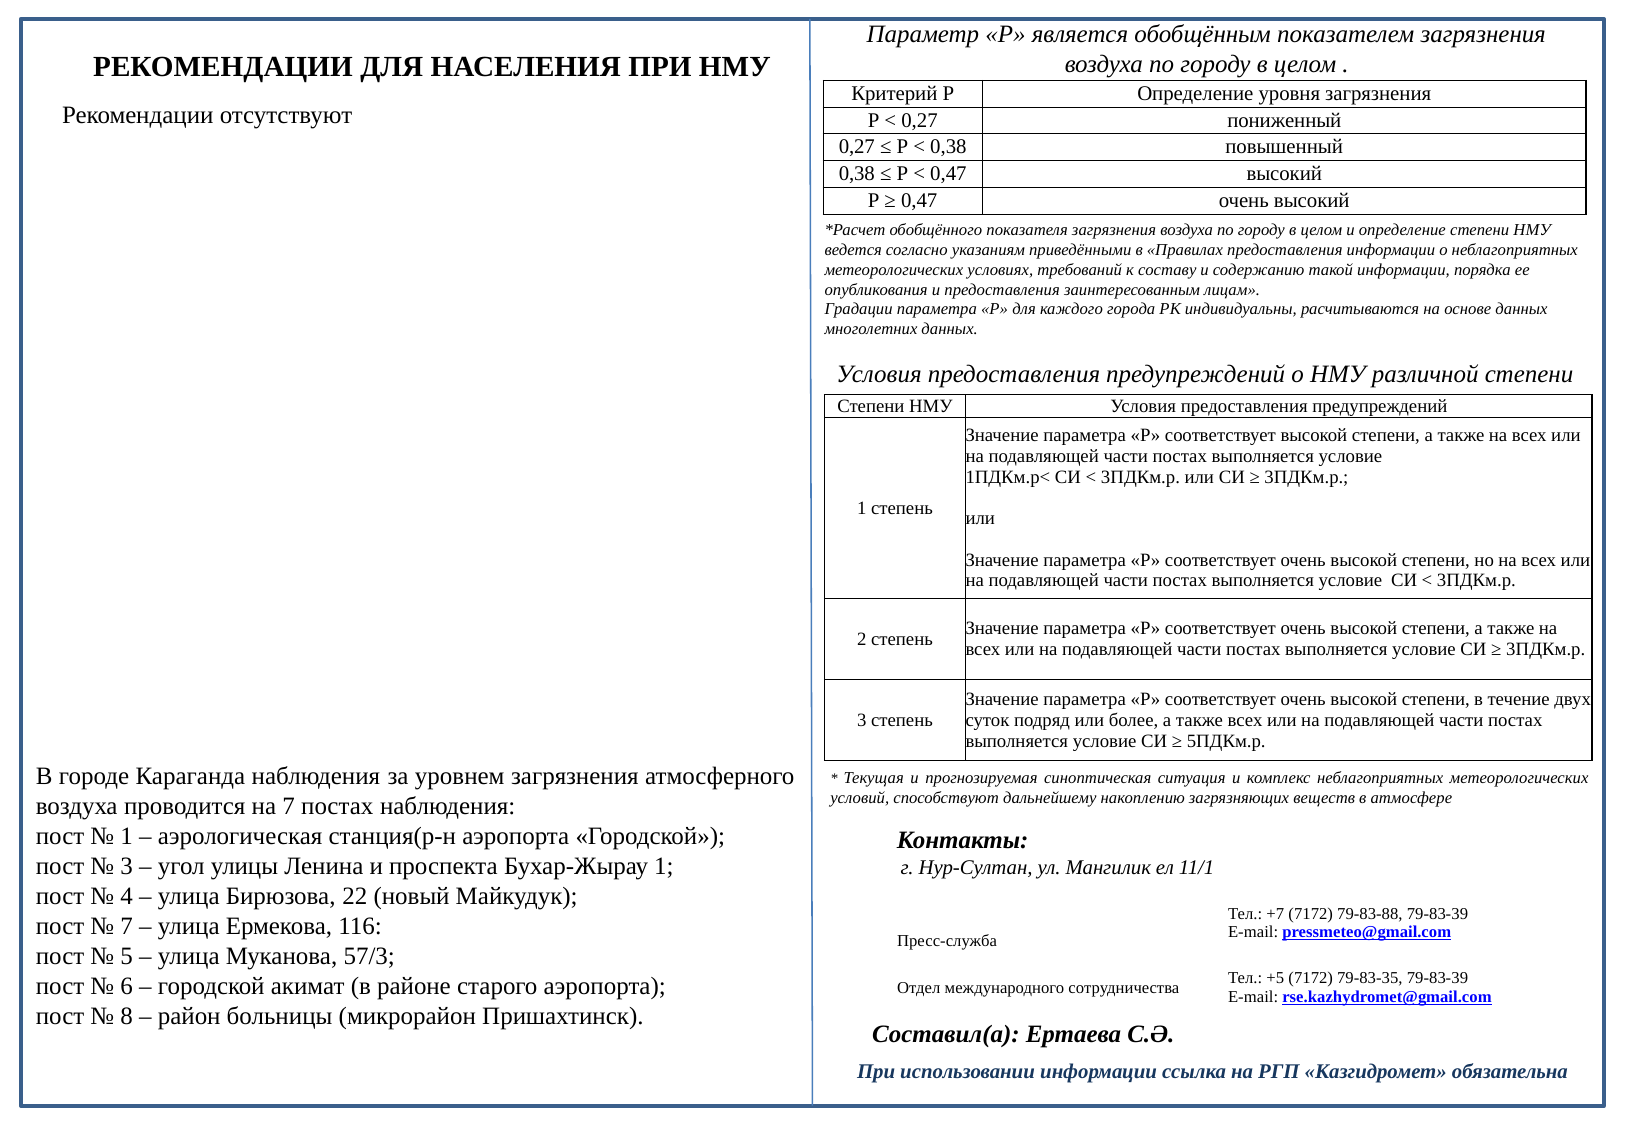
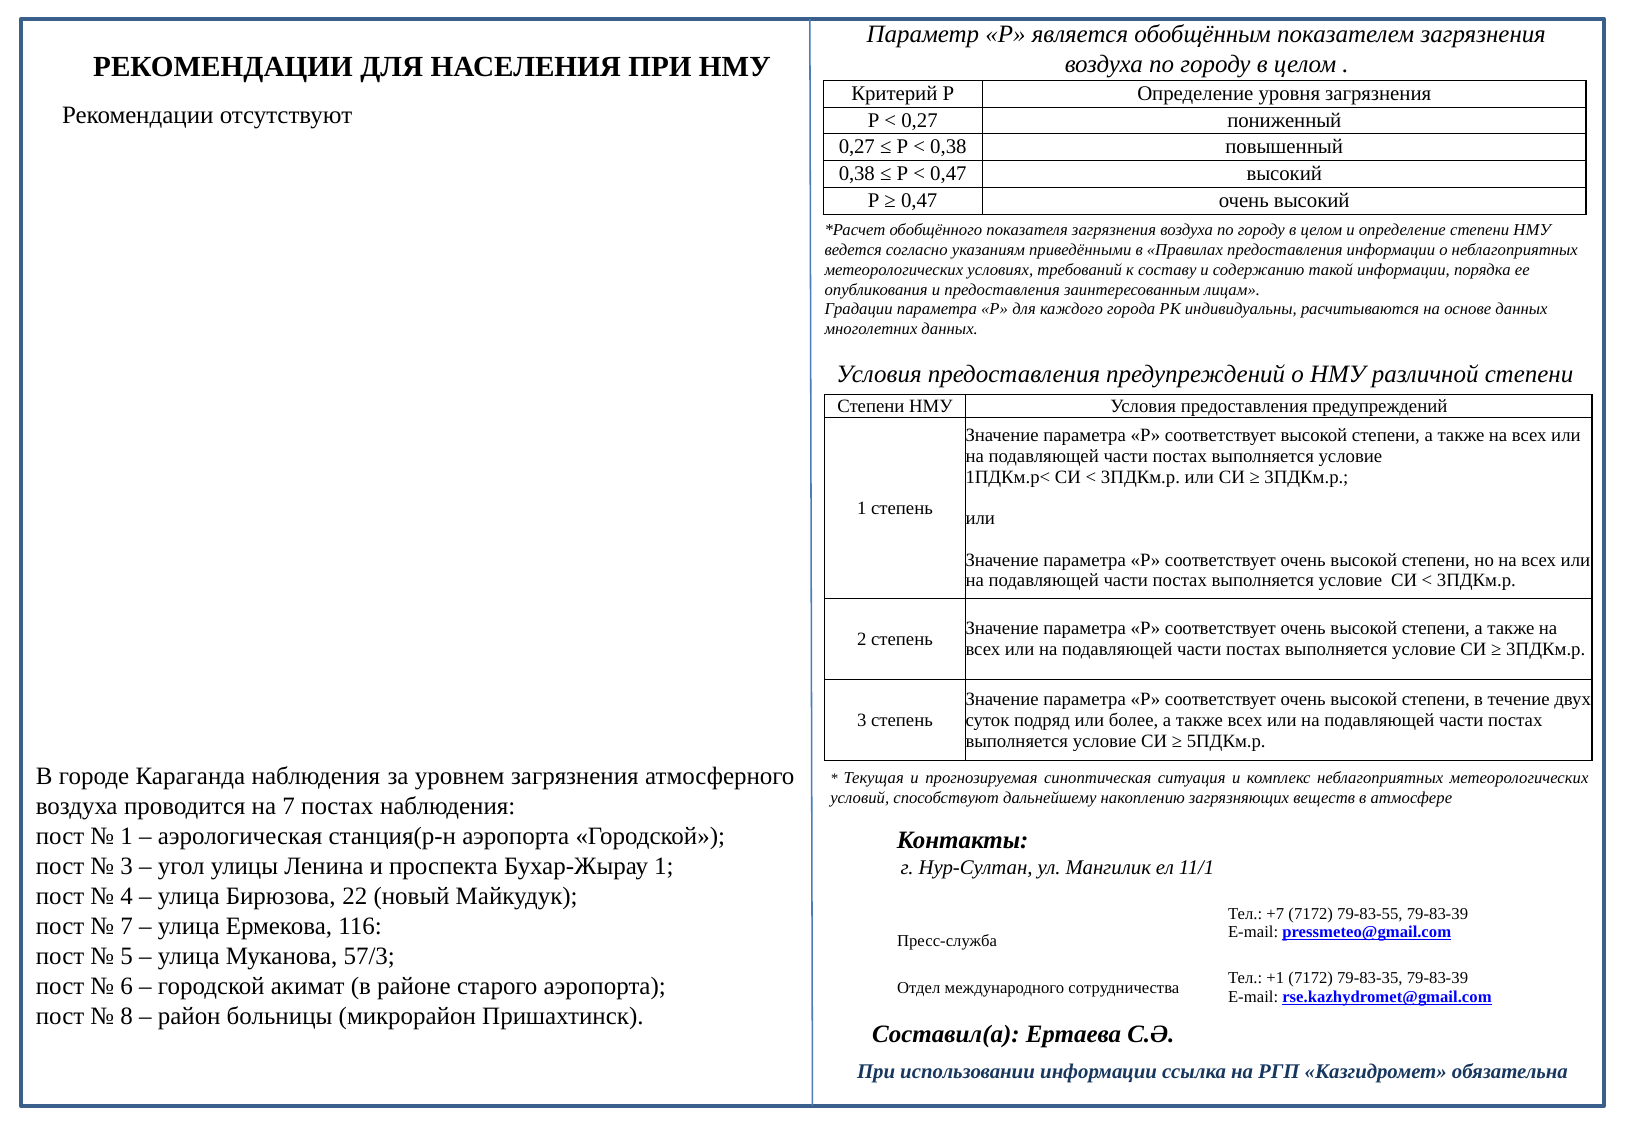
79-83-88: 79-83-88 -> 79-83-55 (1370, 914)
+5: +5 -> +1 (1275, 978)
